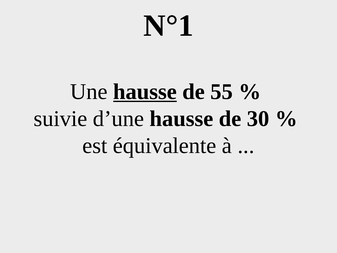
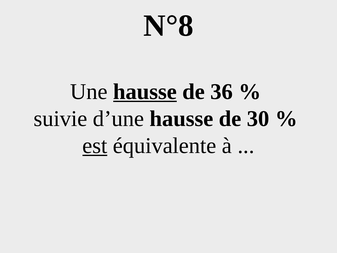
N°1: N°1 -> N°8 (168, 26)
55: 55 -> 36 (222, 92)
est underline: none -> present (95, 146)
